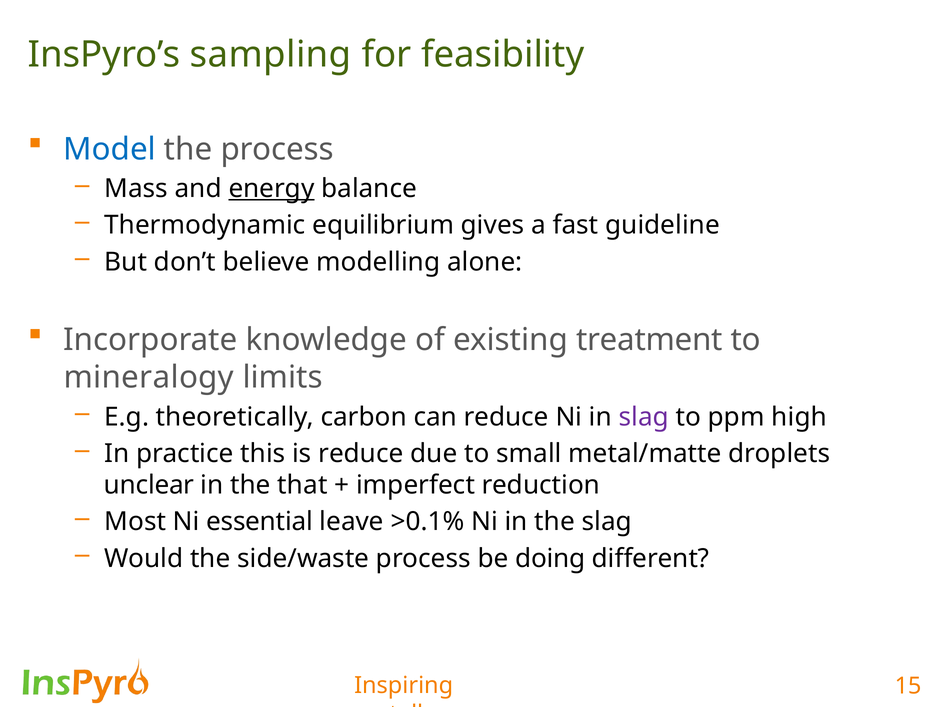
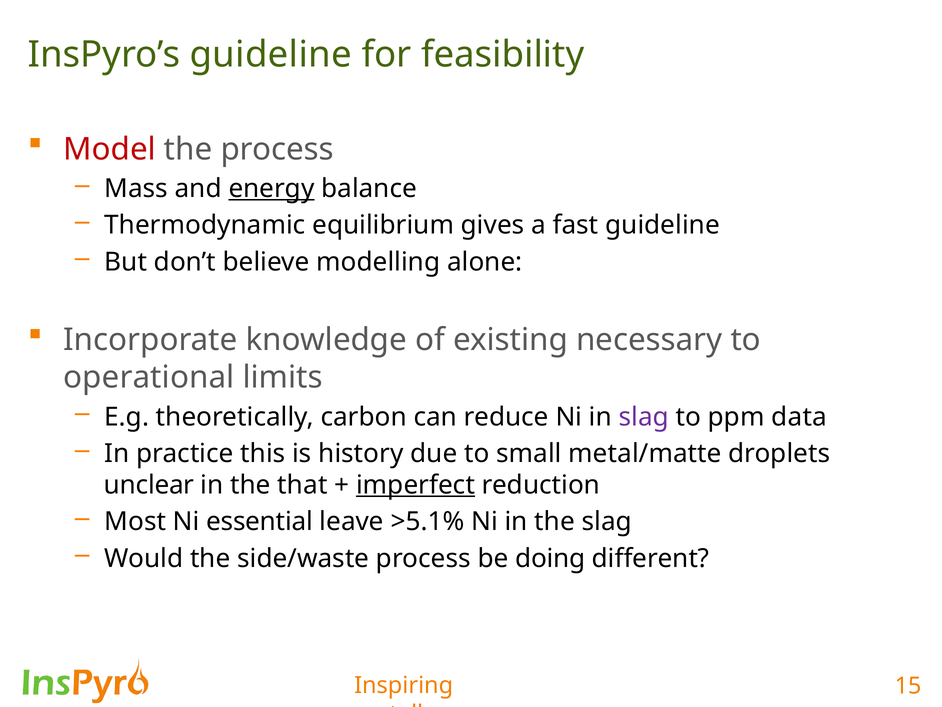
InsPyro’s sampling: sampling -> guideline (271, 55)
Model colour: blue -> red (110, 149)
treatment: treatment -> necessary (649, 340)
mineralogy: mineralogy -> operational (149, 377)
high: high -> data (799, 417)
is reduce: reduce -> history (361, 453)
imperfect underline: none -> present (416, 485)
>0.1%: >0.1% -> >5.1% (427, 521)
